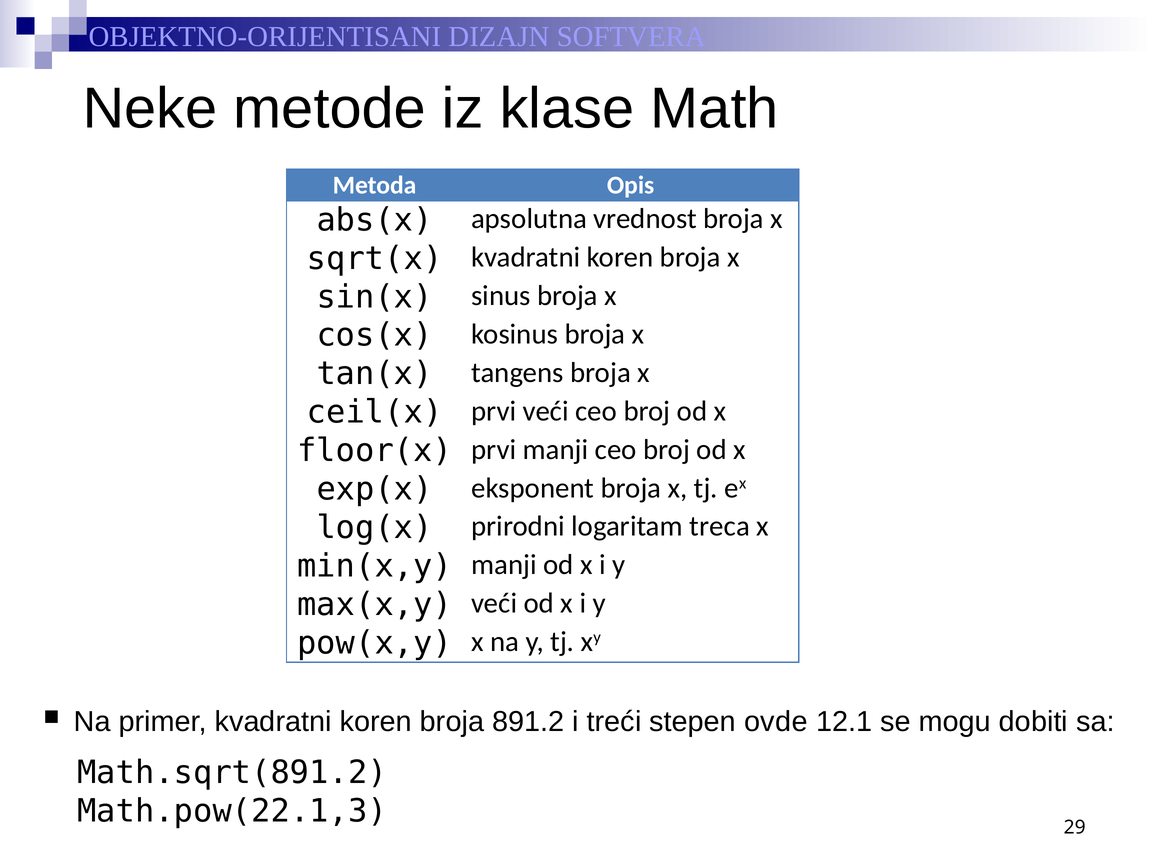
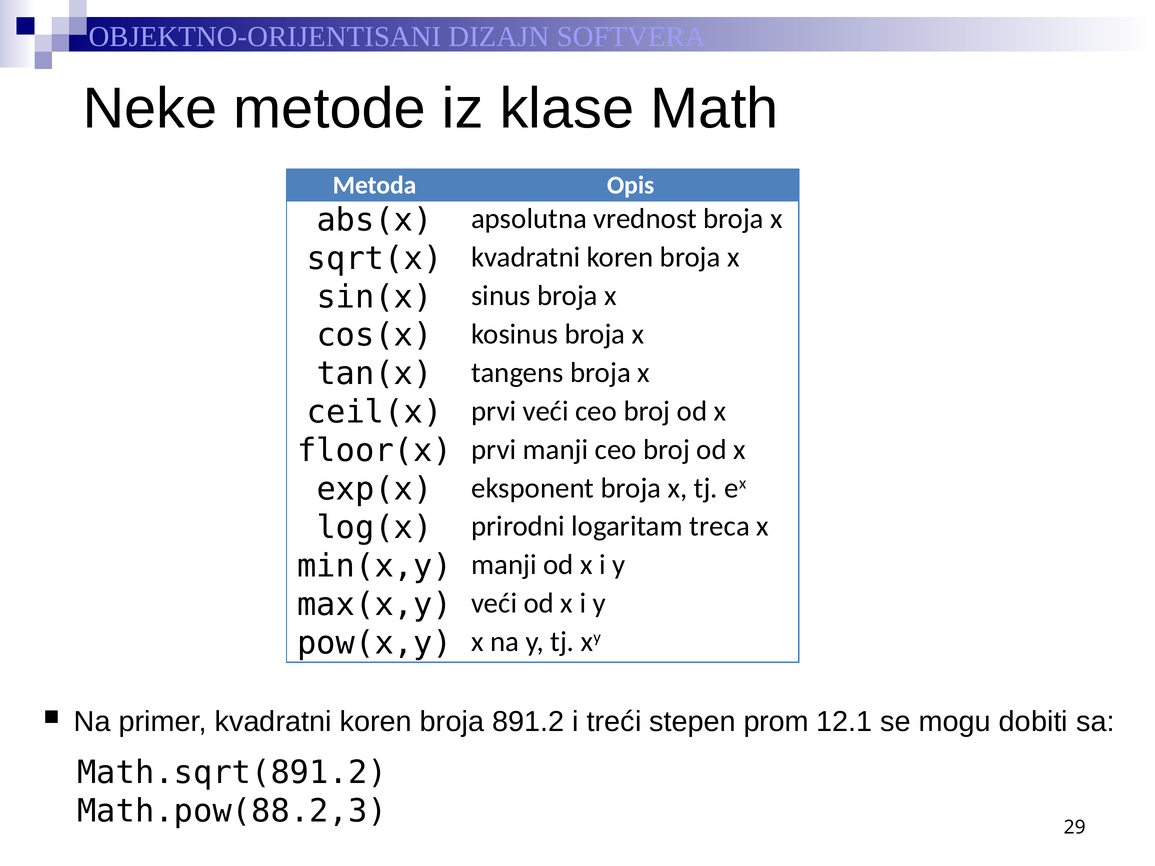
ovde: ovde -> prom (776, 722)
Math.pow(22.1,3: Math.pow(22.1,3 -> Math.pow(88.2,3 (232, 812)
